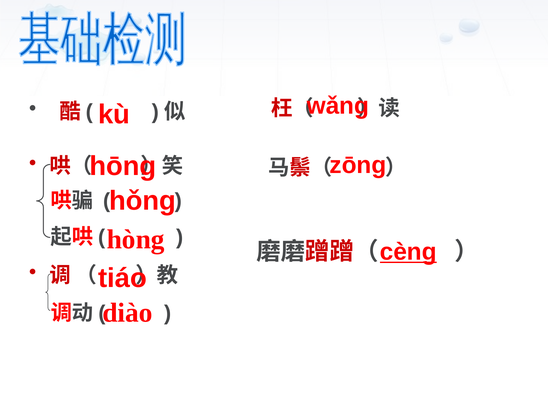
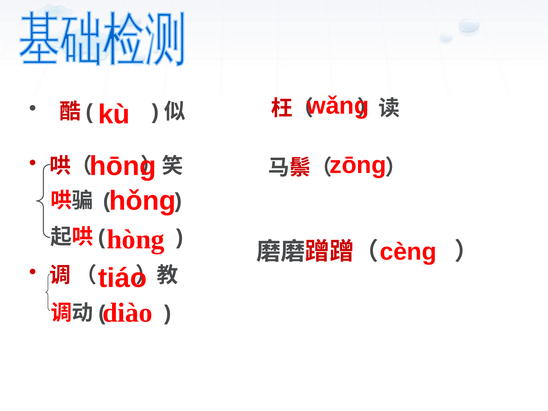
cèng underline: present -> none (408, 252)
